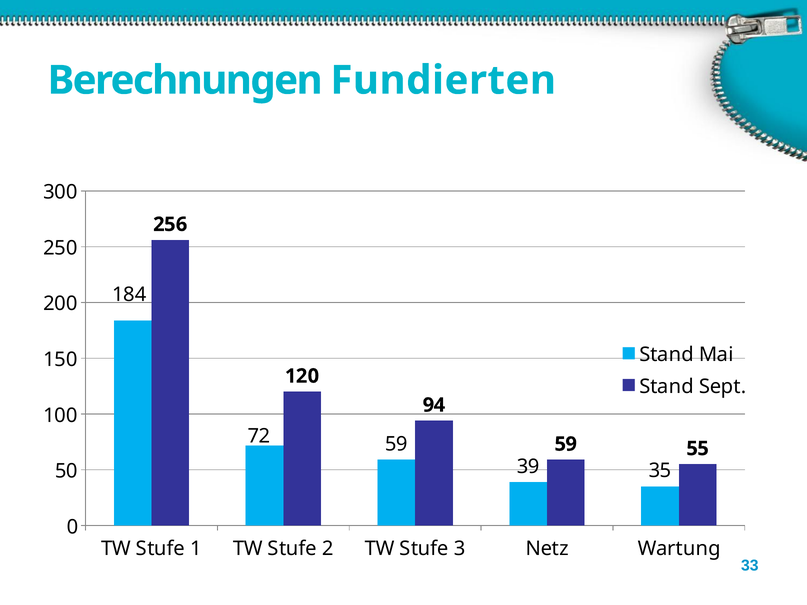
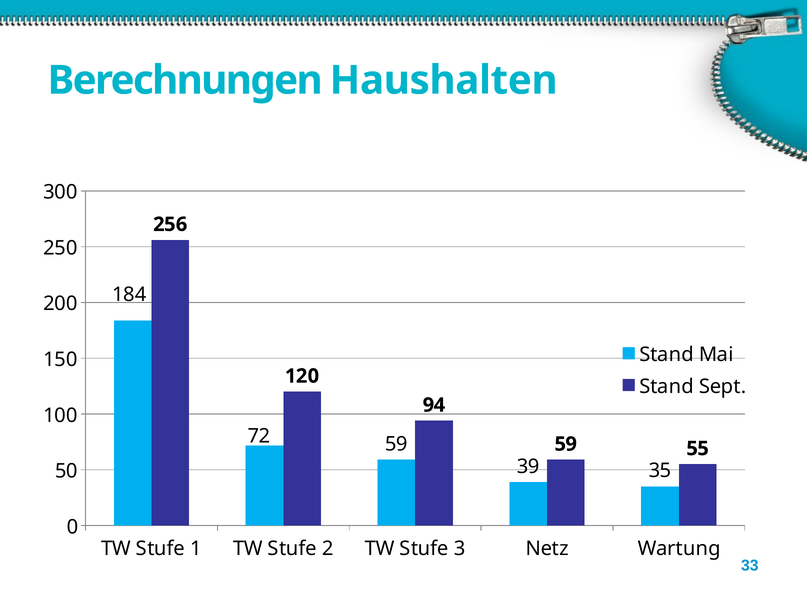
Fundierten: Fundierten -> Haushalten (444, 80)
